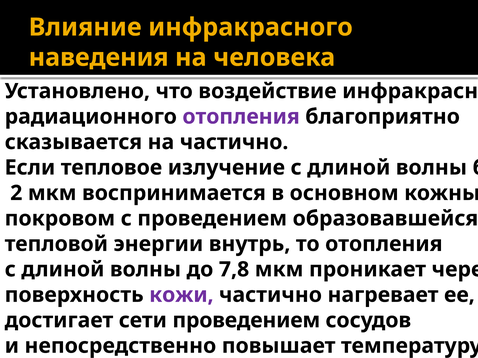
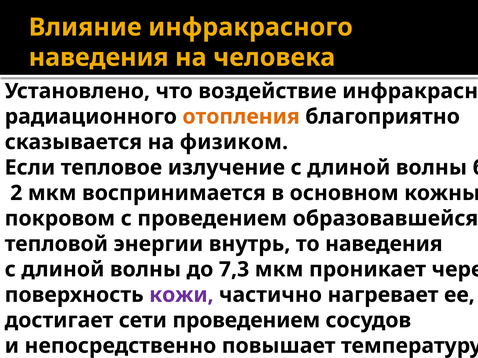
отопления colour: purple -> orange (241, 117)
на частично: частично -> физиком (234, 142)
то отопления: отопления -> наведения (384, 244)
7,8: 7,8 -> 7,3 (234, 270)
